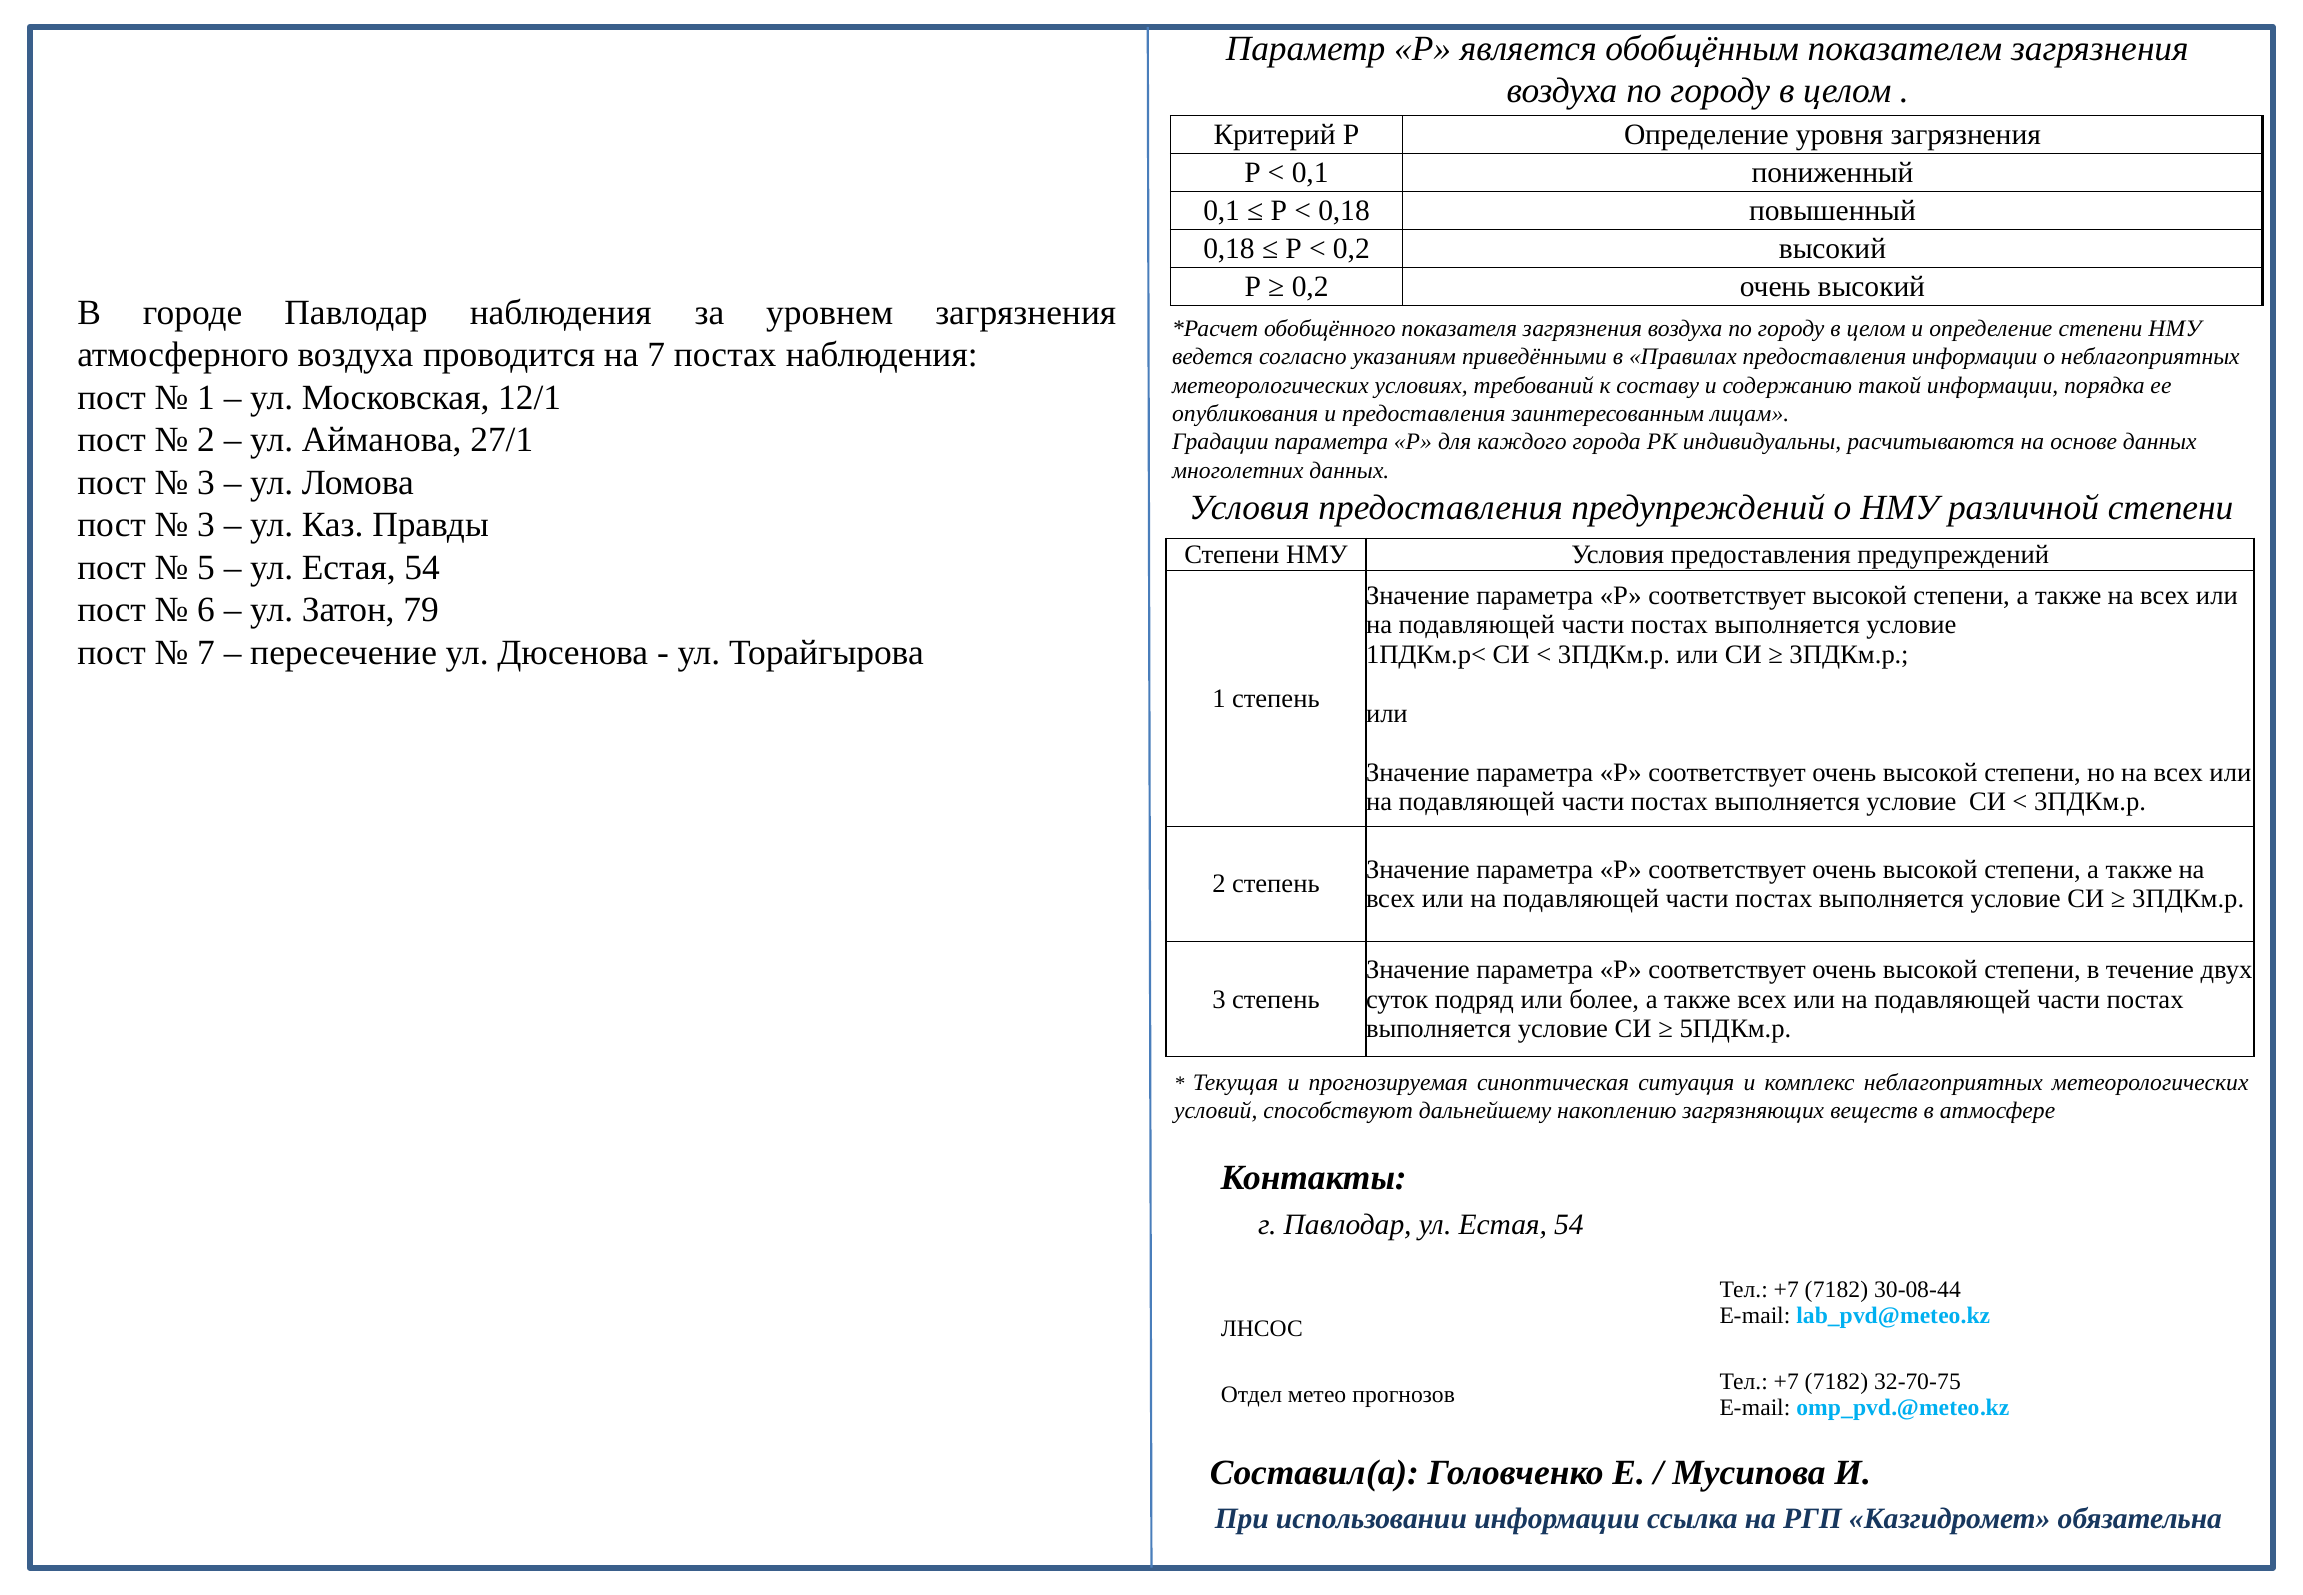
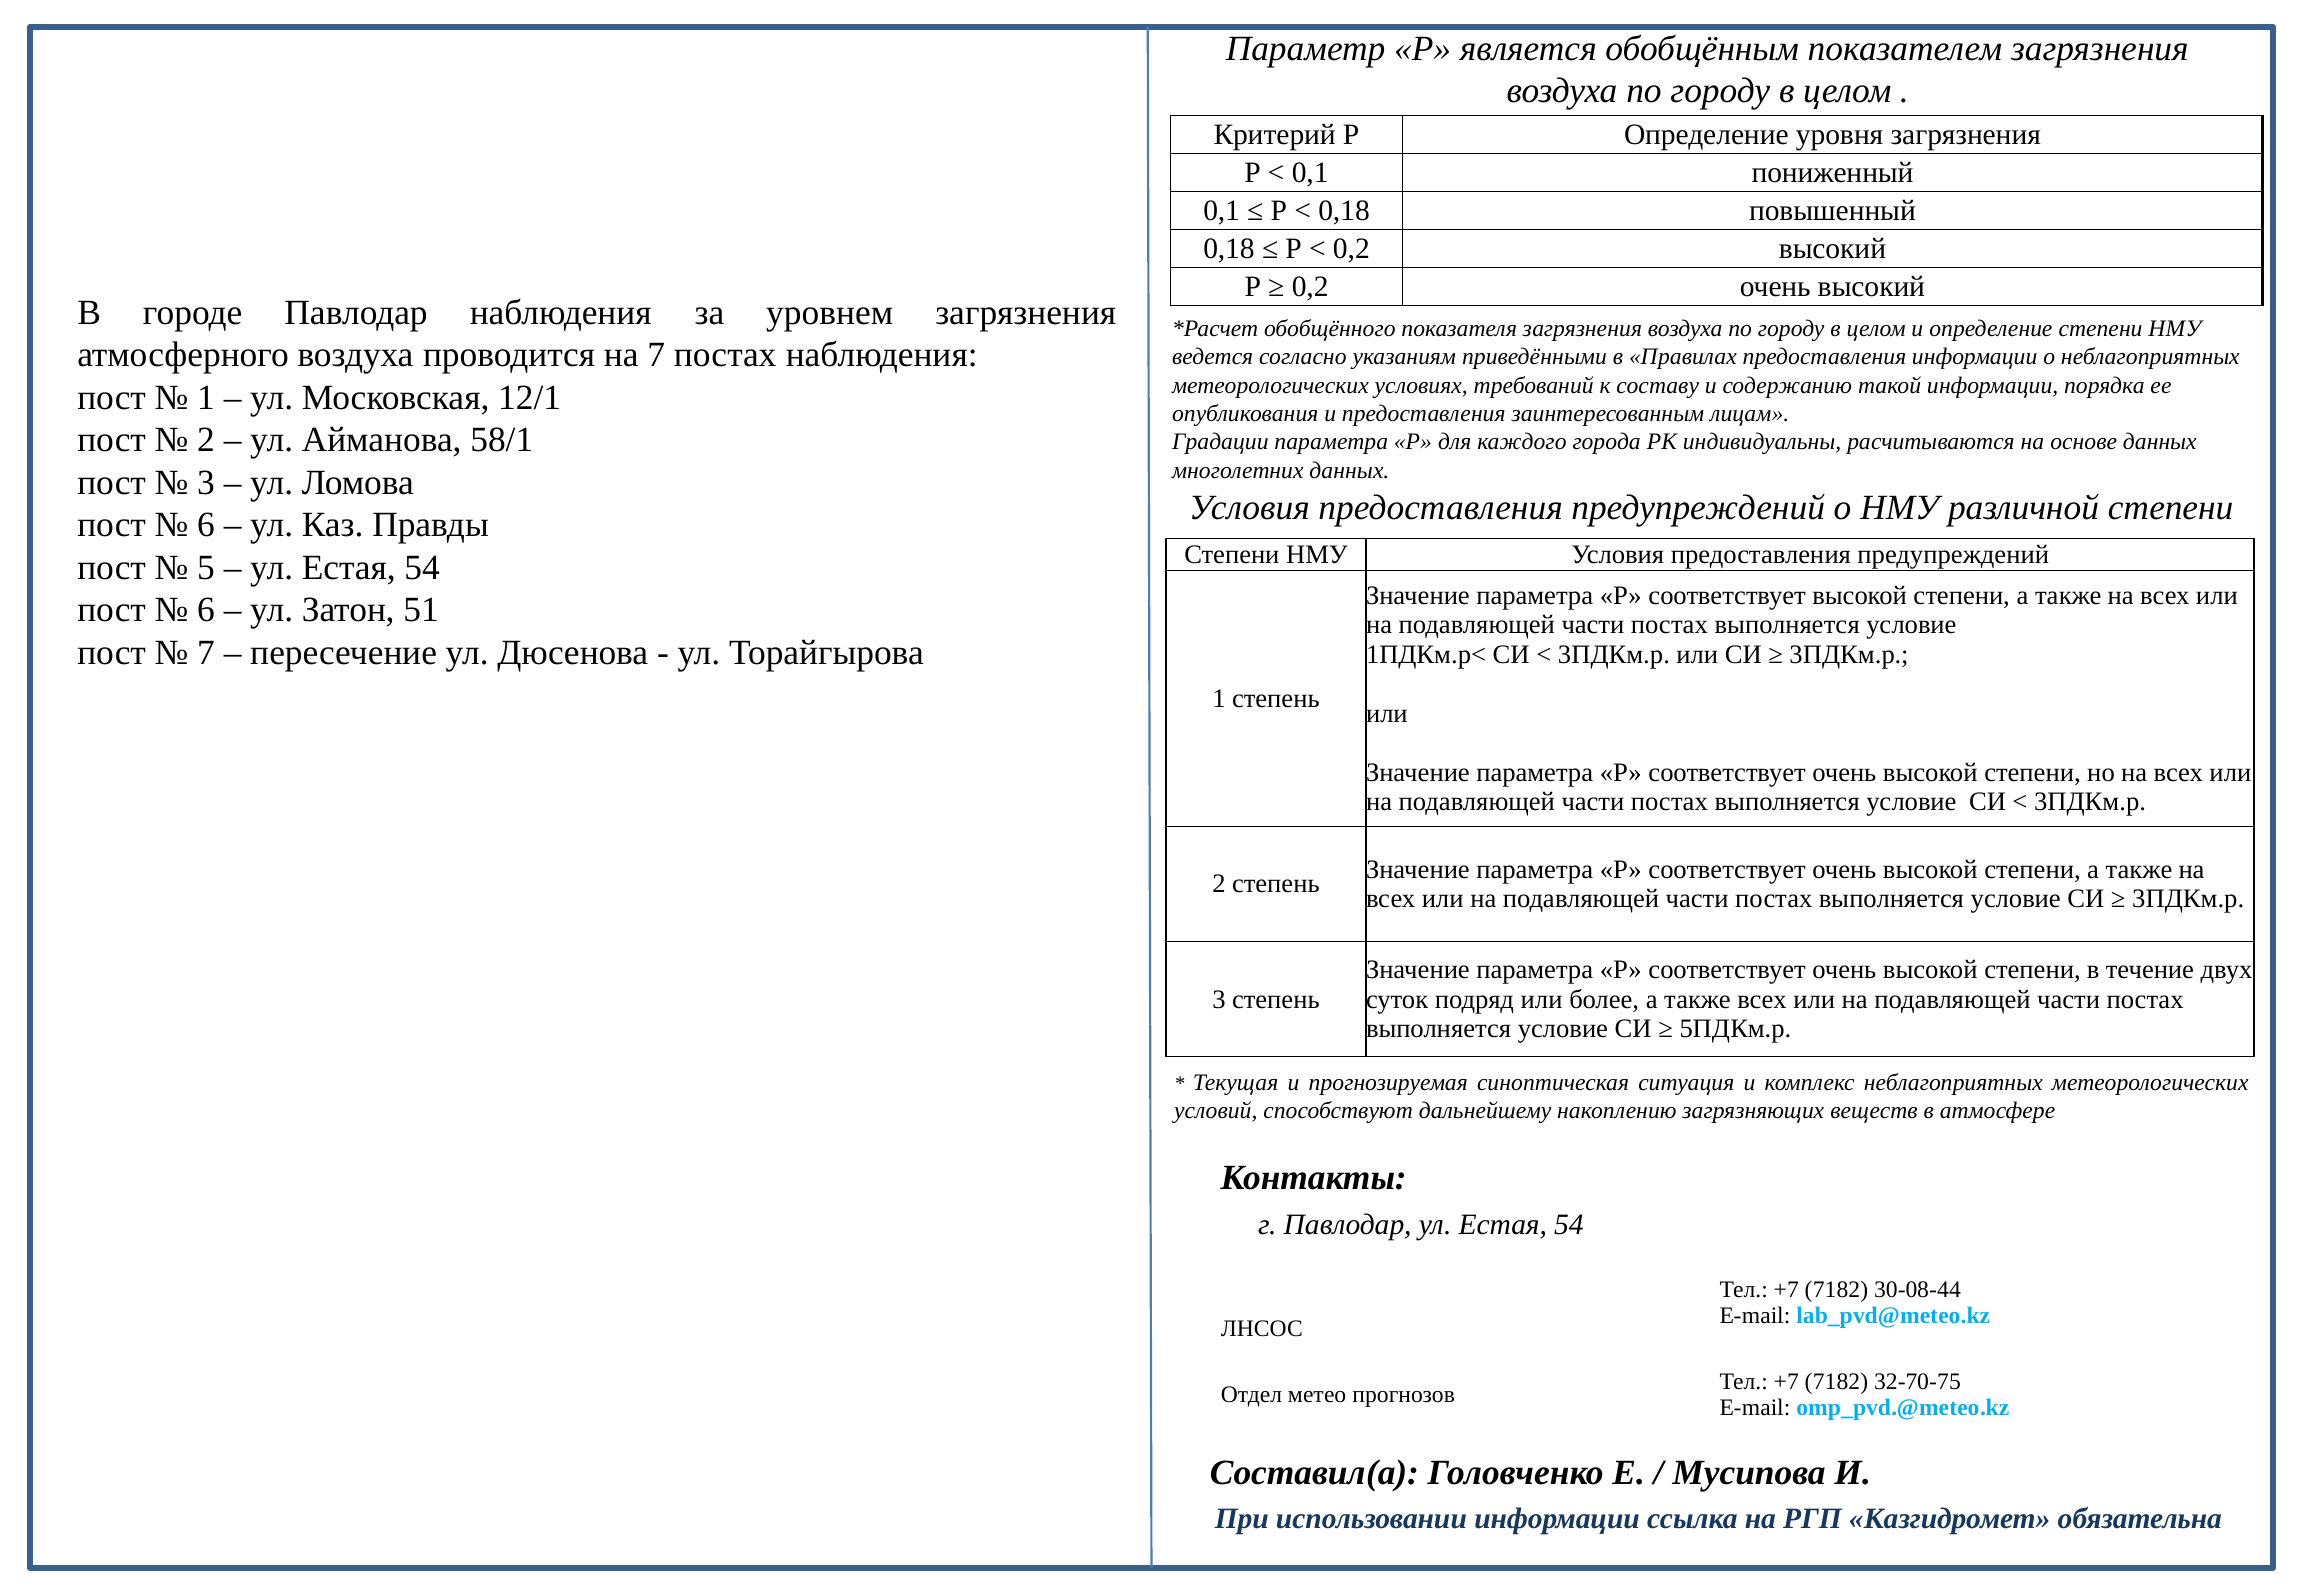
27/1: 27/1 -> 58/1 (502, 440)
3: 3 -> 6 (206, 525)
79: 79 -> 51 (421, 610)
